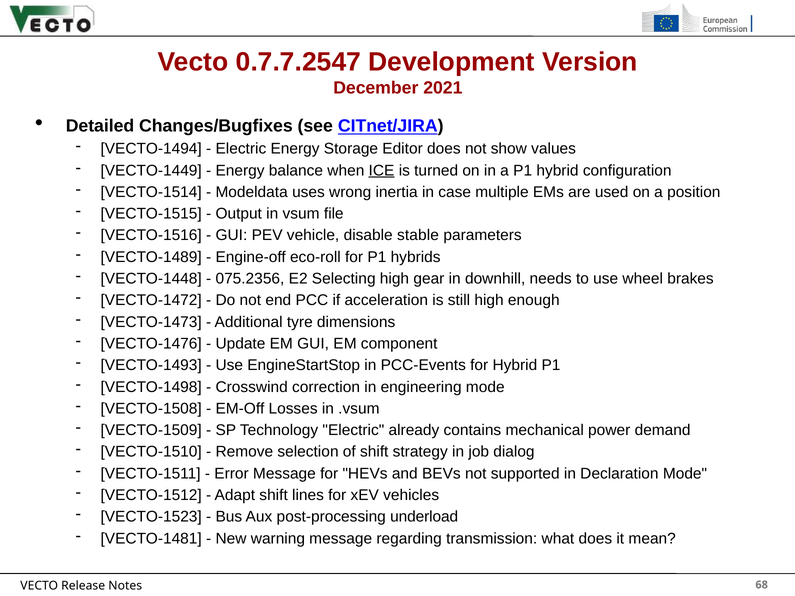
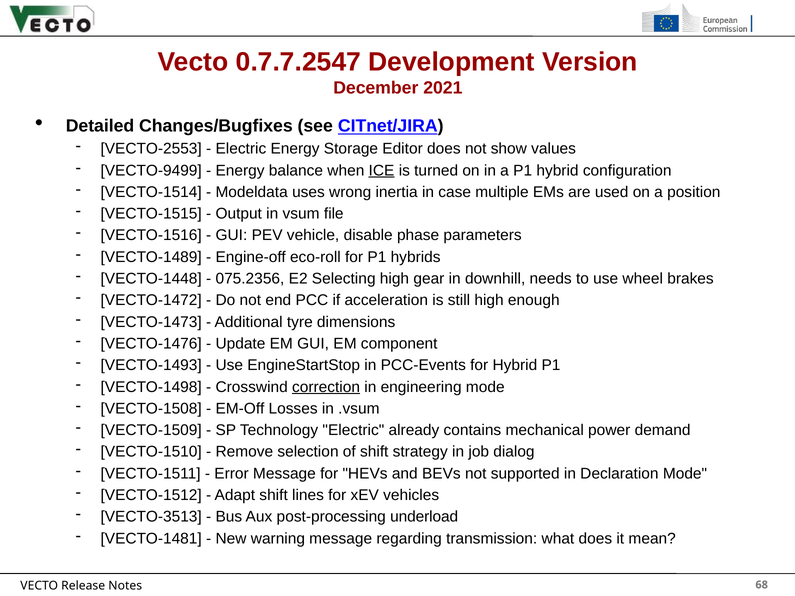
VECTO-1494: VECTO-1494 -> VECTO-2553 (151, 149)
VECTO-1449: VECTO-1449 -> VECTO-9499 (151, 171)
stable: stable -> phase (418, 235)
correction underline: none -> present (326, 387)
VECTO-1523: VECTO-1523 -> VECTO-3513 (151, 517)
